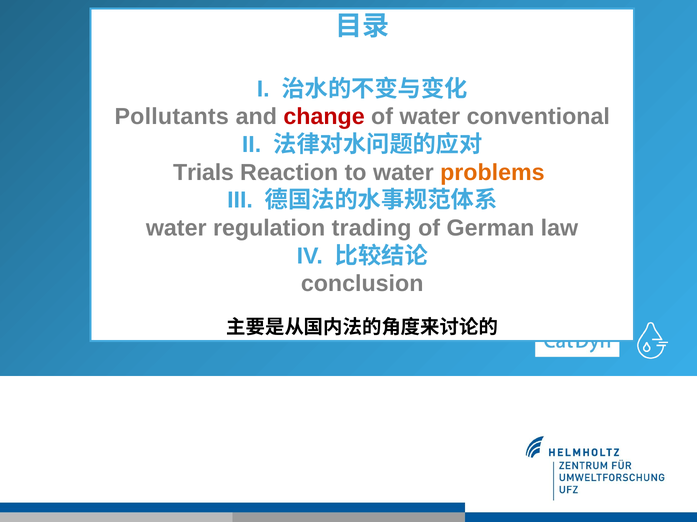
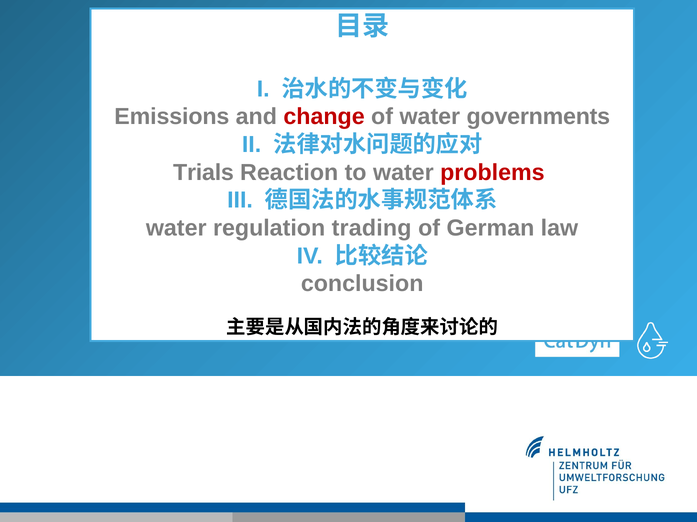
Pollutants: Pollutants -> Emissions (172, 117)
conventional: conventional -> governments (538, 117)
problems colour: orange -> red (492, 173)
